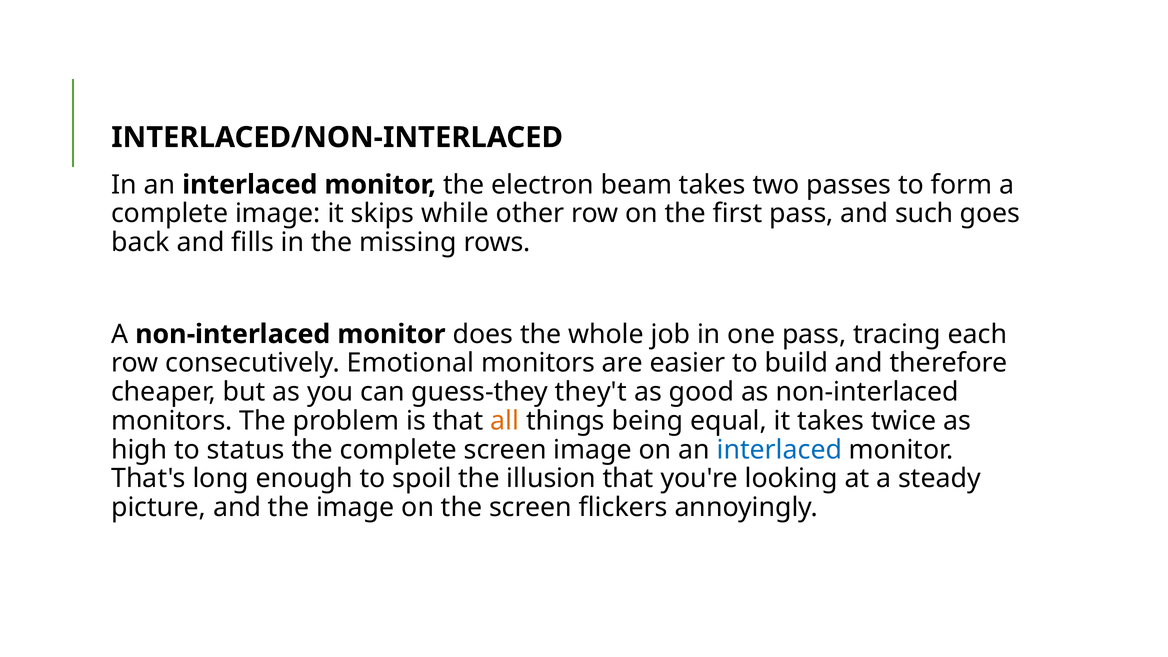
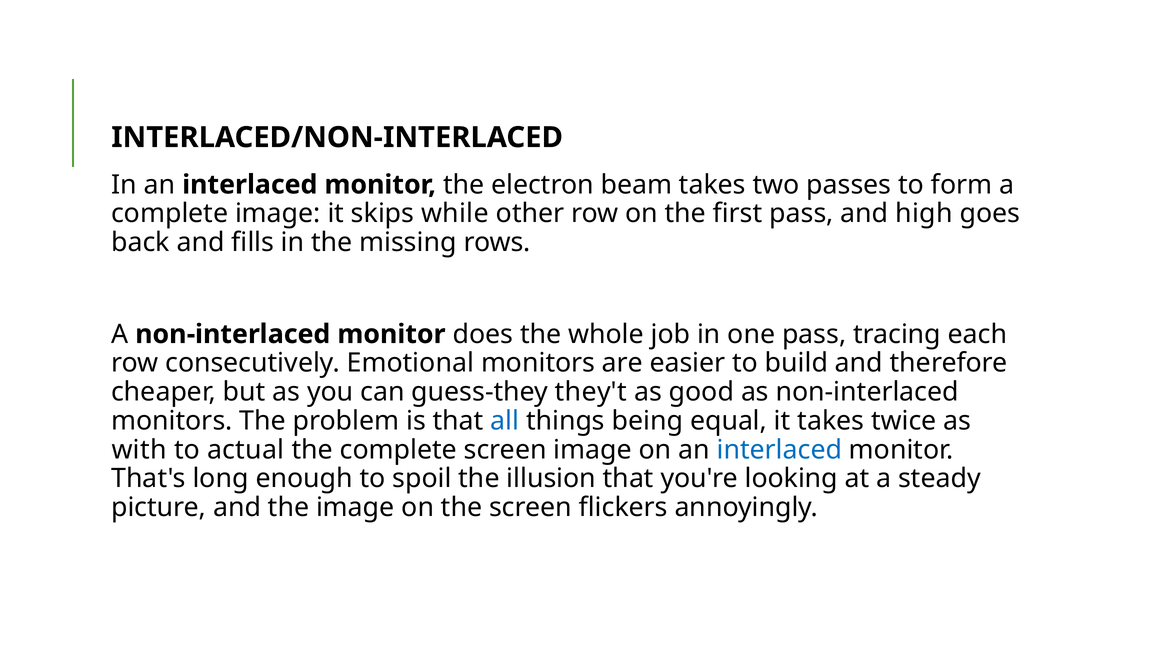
such: such -> high (924, 214)
all colour: orange -> blue (505, 421)
high: high -> with (139, 450)
status: status -> actual (246, 450)
